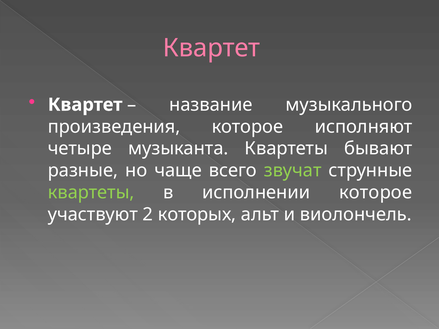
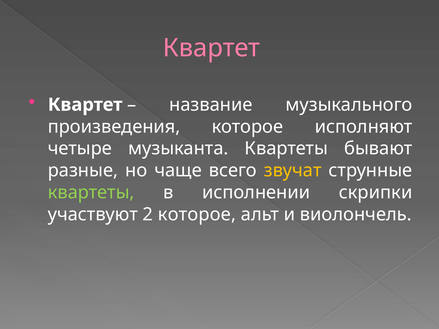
звучат colour: light green -> yellow (293, 171)
исполнении которое: которое -> скрипки (376, 193)
2 которых: которых -> которое (197, 215)
